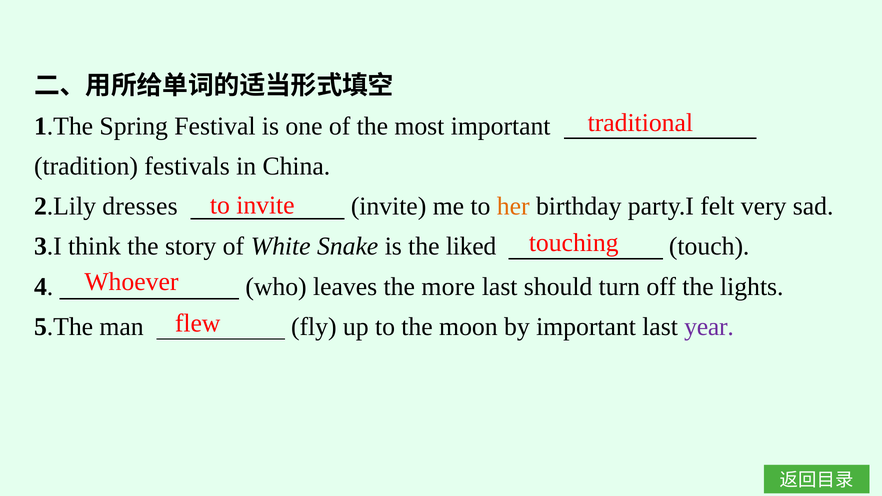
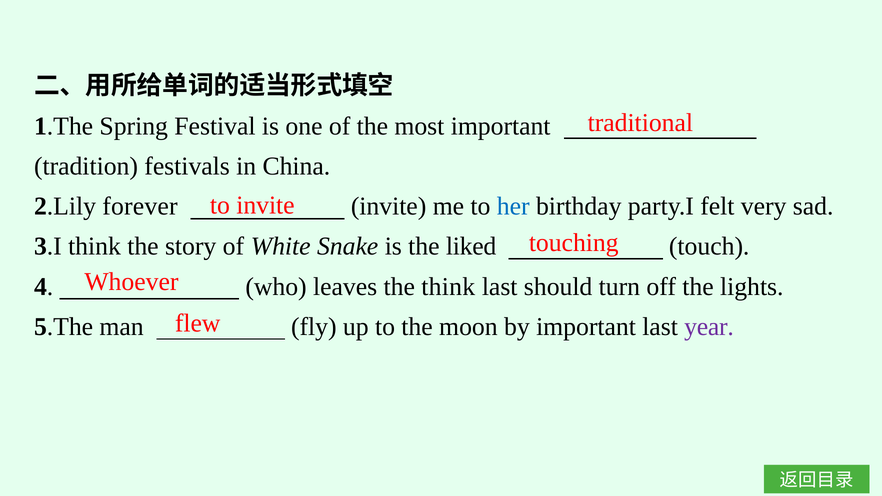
dresses: dresses -> forever (140, 206)
her colour: orange -> blue (513, 206)
the more: more -> think (448, 287)
